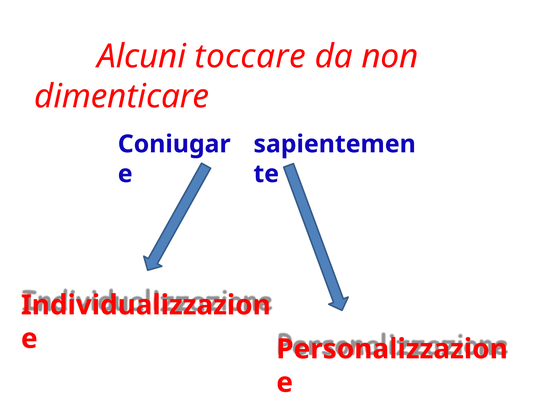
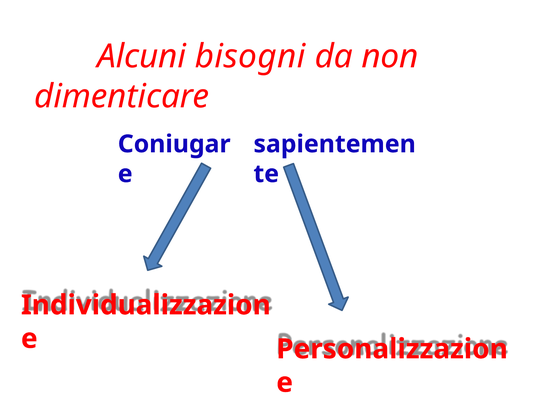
toccare: toccare -> bisogni (250, 57)
